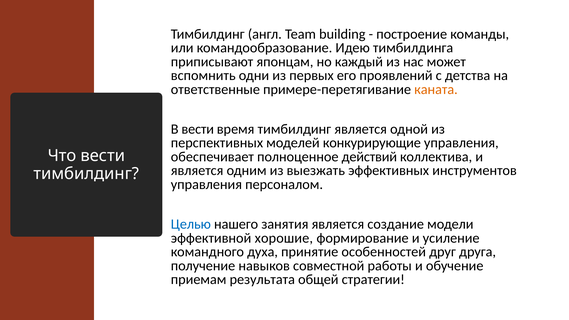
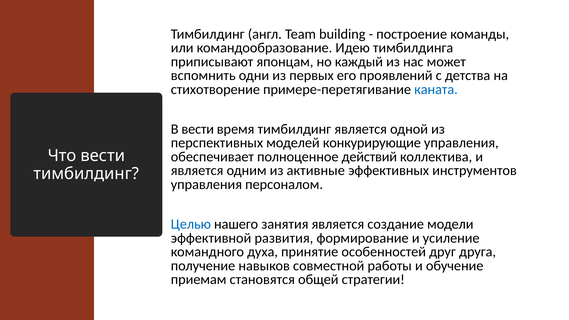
ответственные: ответственные -> стихотворение (215, 89)
каната colour: orange -> blue (436, 89)
выезжать: выезжать -> активные (316, 171)
хорошие: хорошие -> развития (284, 238)
результата: результата -> становятся (262, 280)
